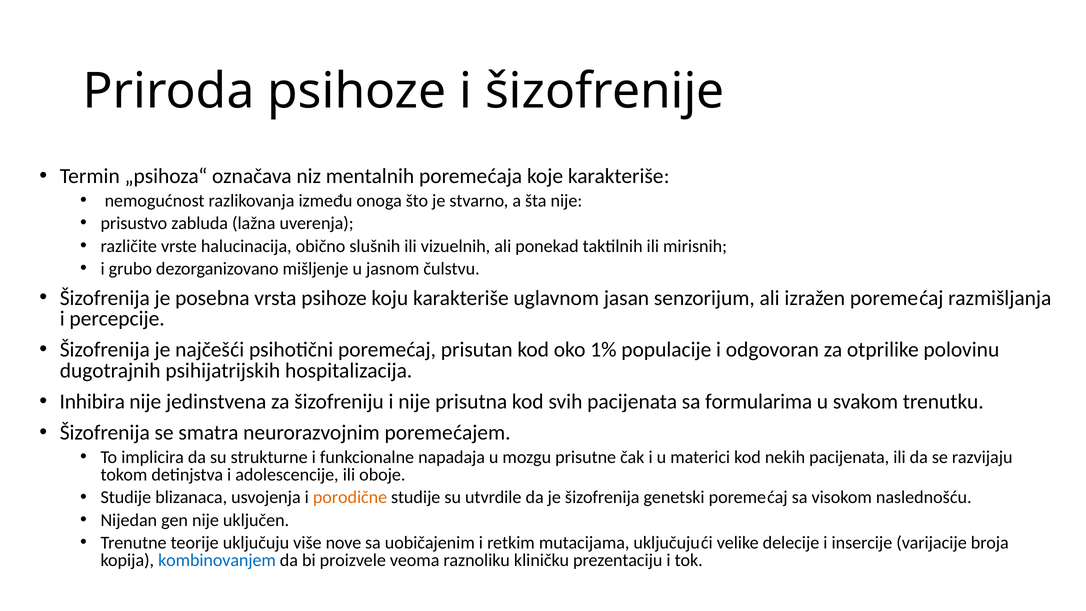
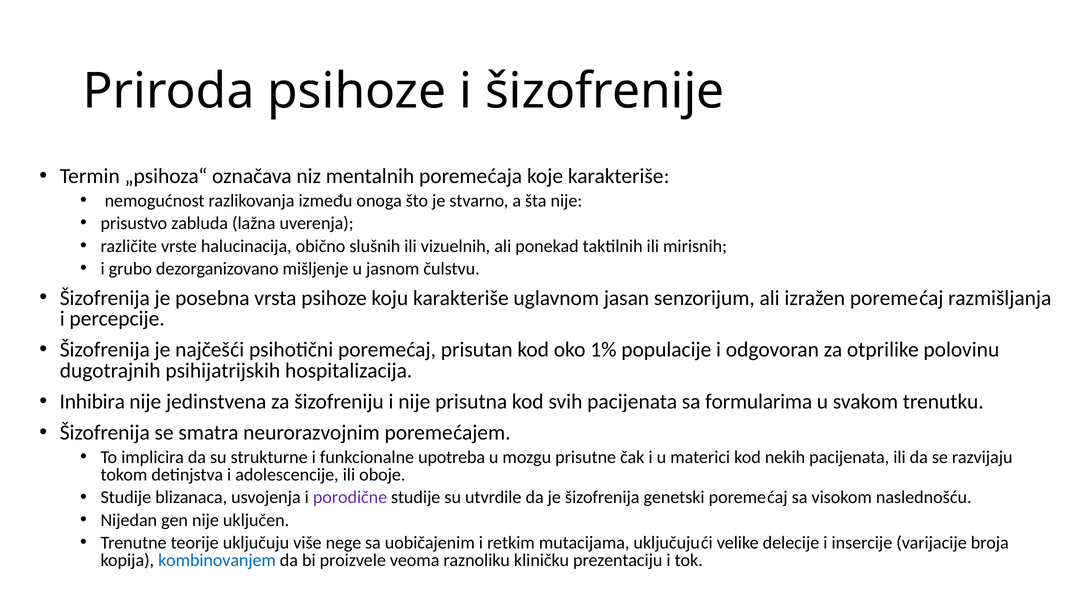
napadaja: napadaja -> upotreba (452, 457)
porodične colour: orange -> purple (350, 497)
nove: nove -> nege (343, 543)
